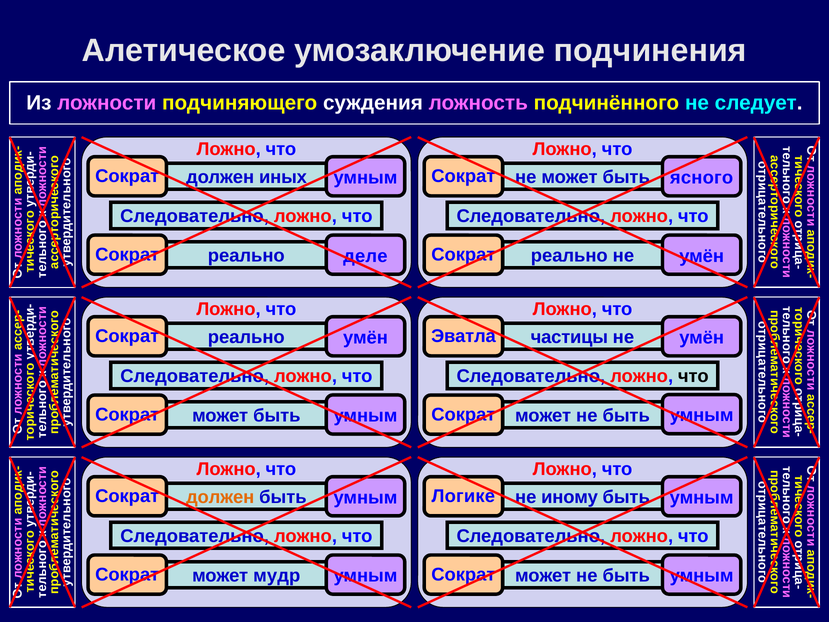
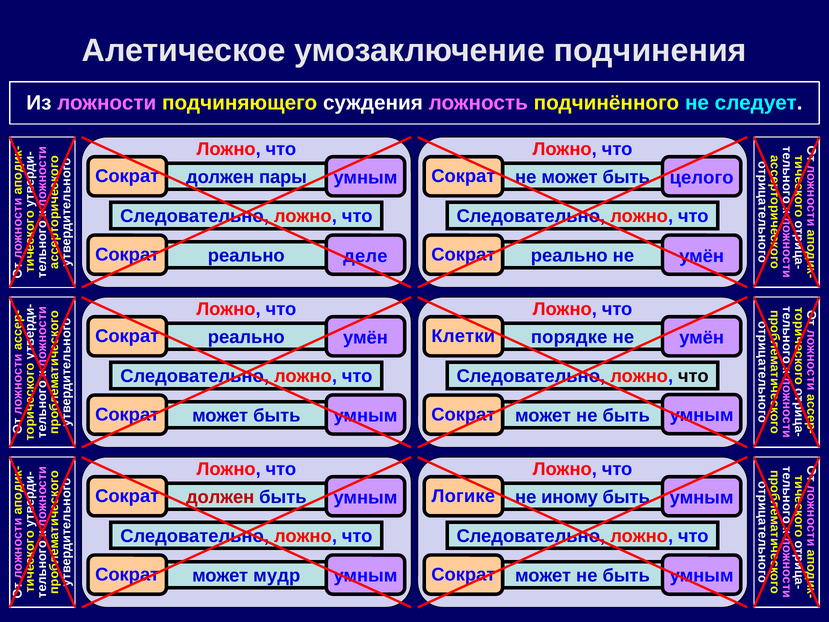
ясного: ясного -> целого (702, 177)
иных: иных -> пары (283, 177)
Эватла: Эватла -> Клетки (463, 336)
частицы: частицы -> порядке (569, 337)
должен colour: orange -> red (220, 497)
